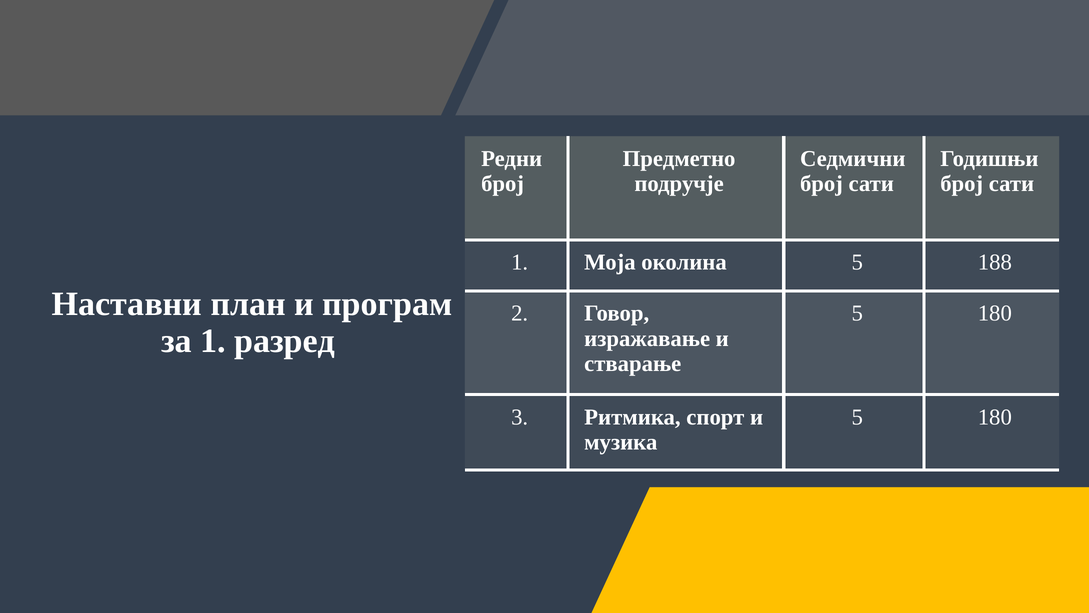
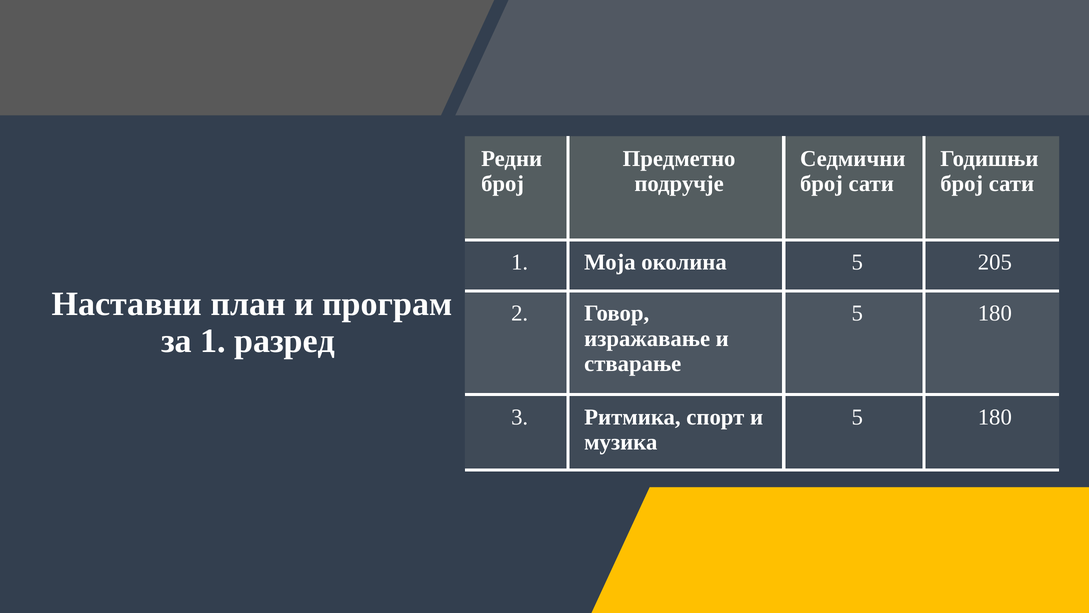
188: 188 -> 205 (995, 262)
